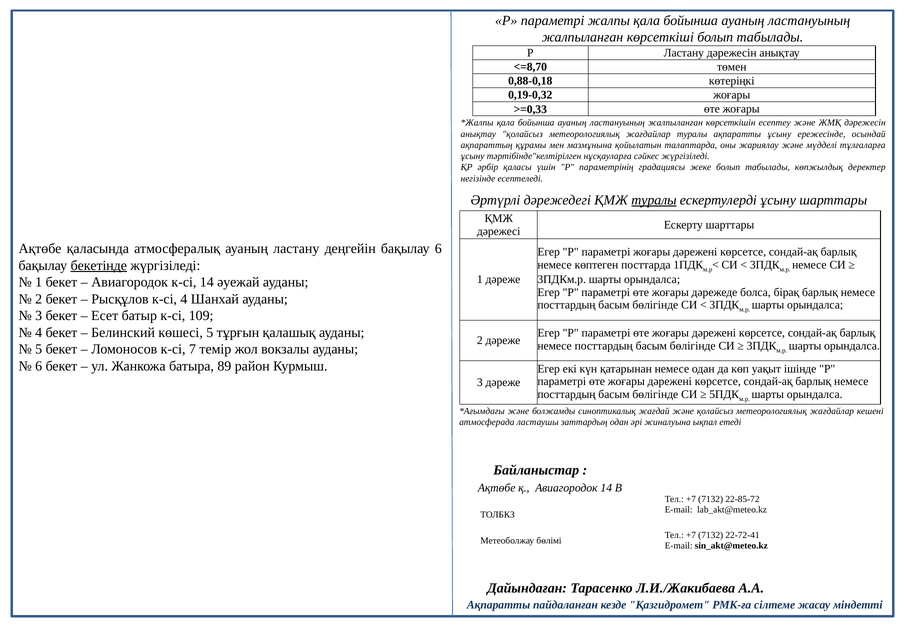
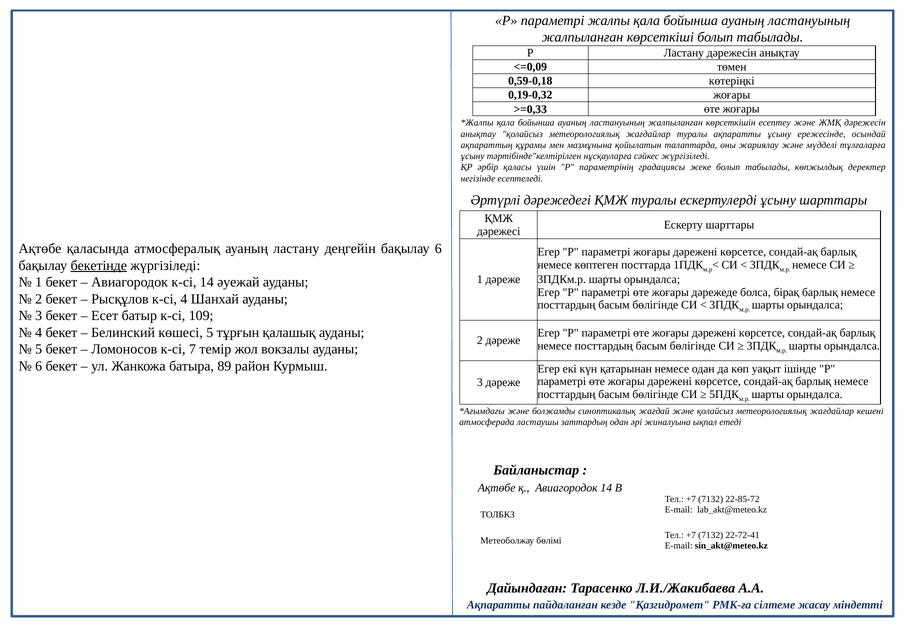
<=8,70: <=8,70 -> <=0,09 (530, 67)
0,88-0,18: 0,88-0,18 -> 0,59-0,18 (530, 81)
туралы underline: present -> none (654, 200)
